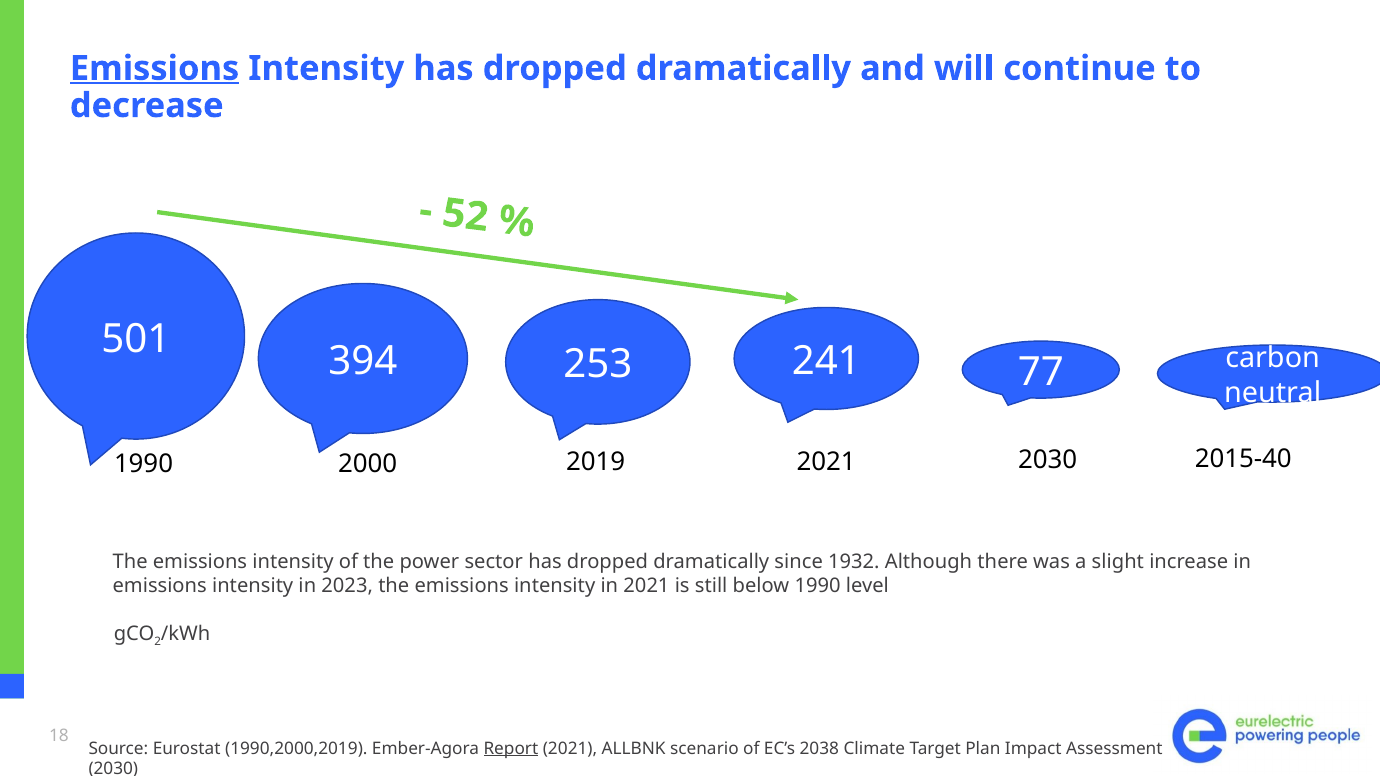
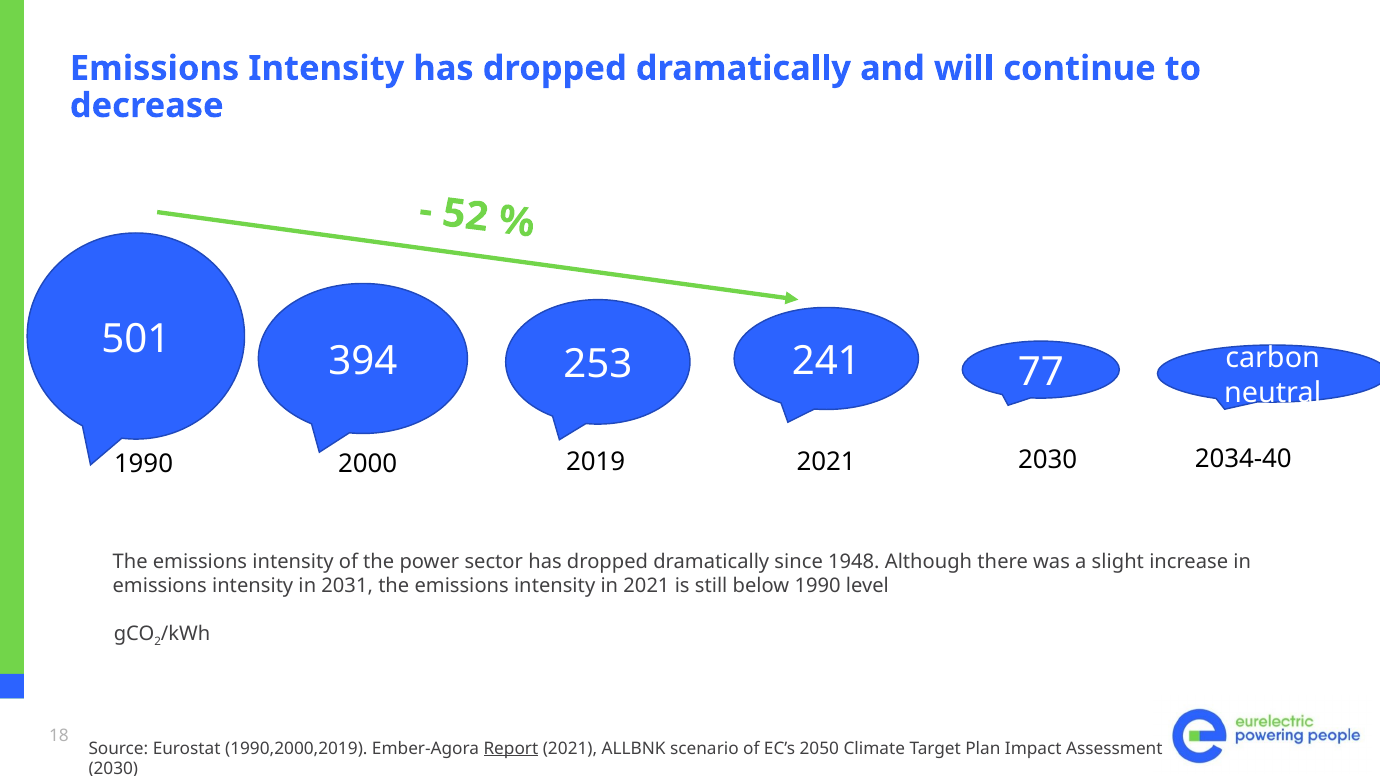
Emissions underline: present -> none (155, 68)
2015-40: 2015-40 -> 2034-40 (1243, 459)
1932: 1932 -> 1948 (854, 562)
2023: 2023 -> 2031 (347, 586)
2038: 2038 -> 2050 (819, 749)
